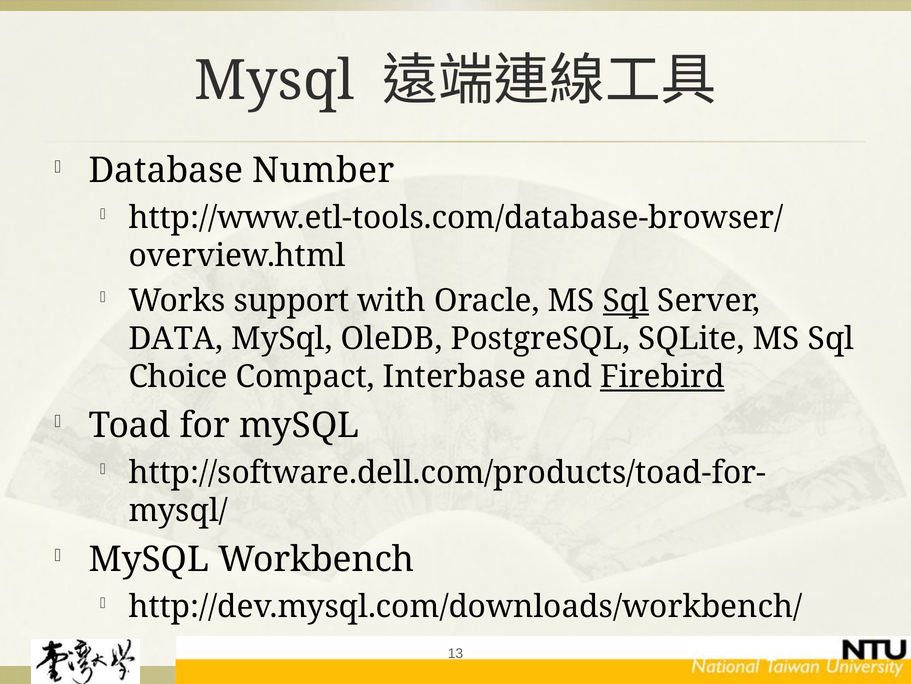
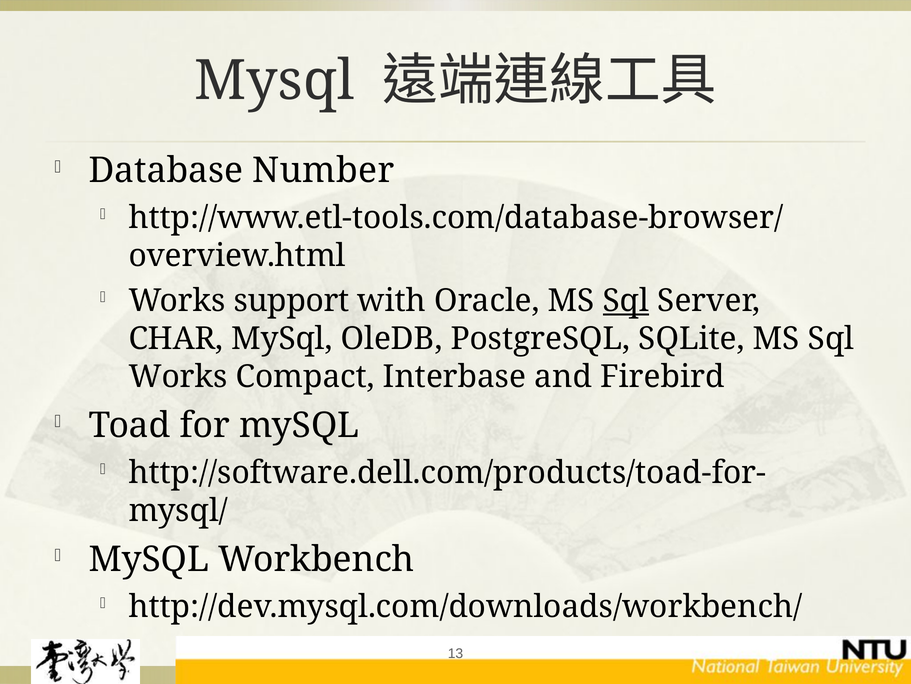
DATA: DATA -> CHAR (176, 339)
Choice: Choice -> Works (178, 377)
Firebird underline: present -> none (662, 377)
